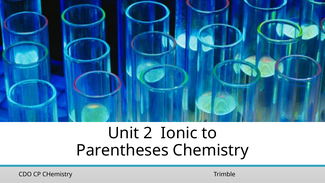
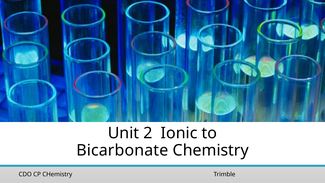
Parentheses: Parentheses -> Bicarbonate (122, 150)
